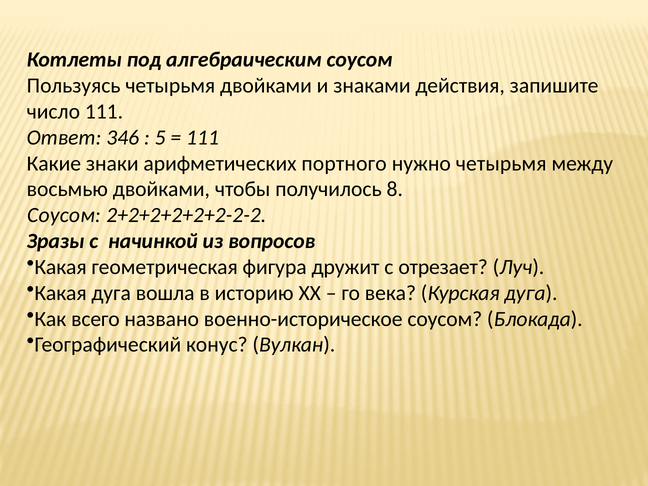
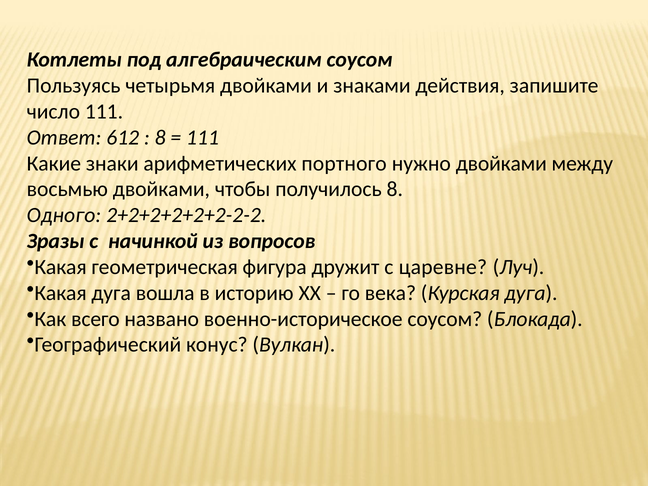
346: 346 -> 612 (123, 137)
5: 5 -> 8 (160, 137)
нужно четырьмя: четырьмя -> двойками (501, 163)
Соусом: Соусом -> Одного (64, 215)
отрезает: отрезает -> царевне (443, 267)
